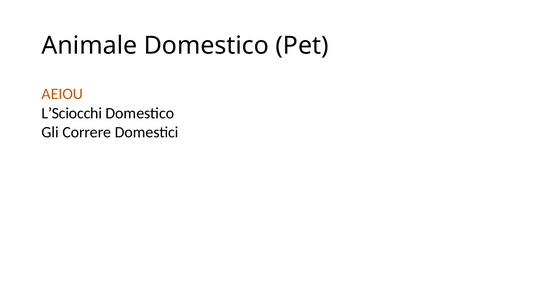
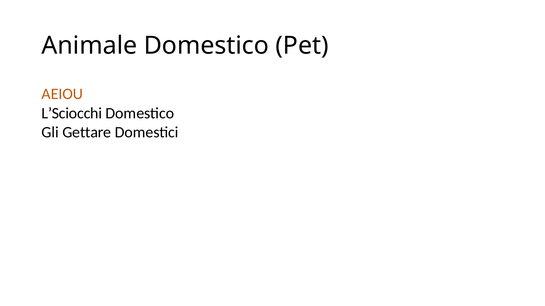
Correre: Correre -> Gettare (87, 132)
